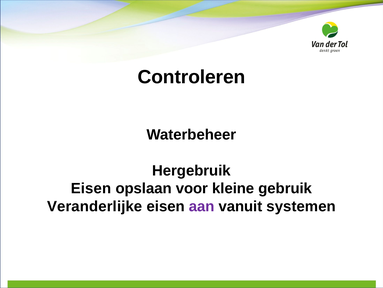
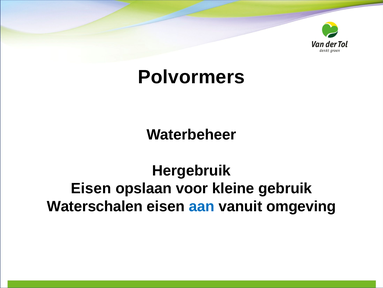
Controleren: Controleren -> Polvormers (191, 77)
Veranderlijke: Veranderlijke -> Waterschalen (95, 206)
aan colour: purple -> blue (202, 206)
systemen: systemen -> omgeving (301, 206)
